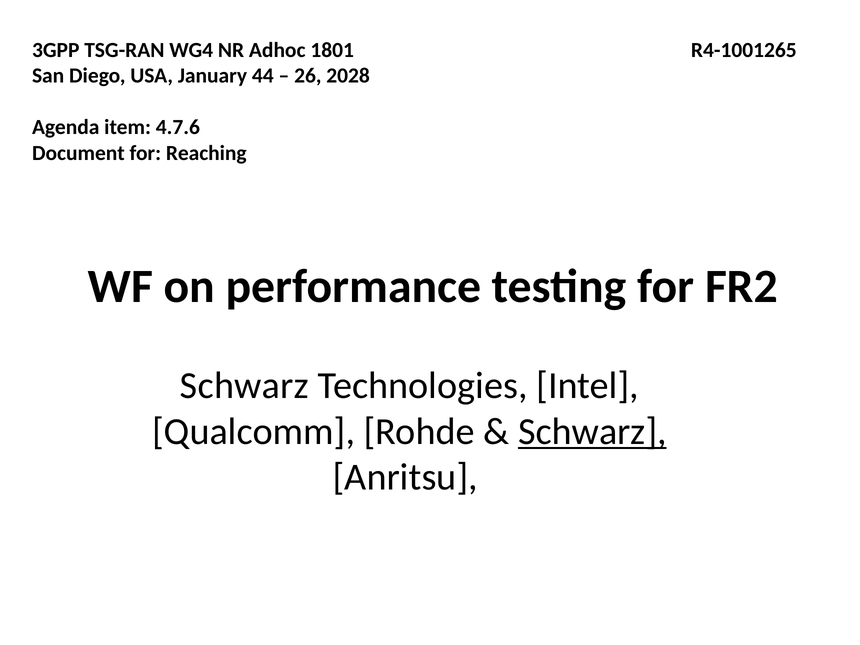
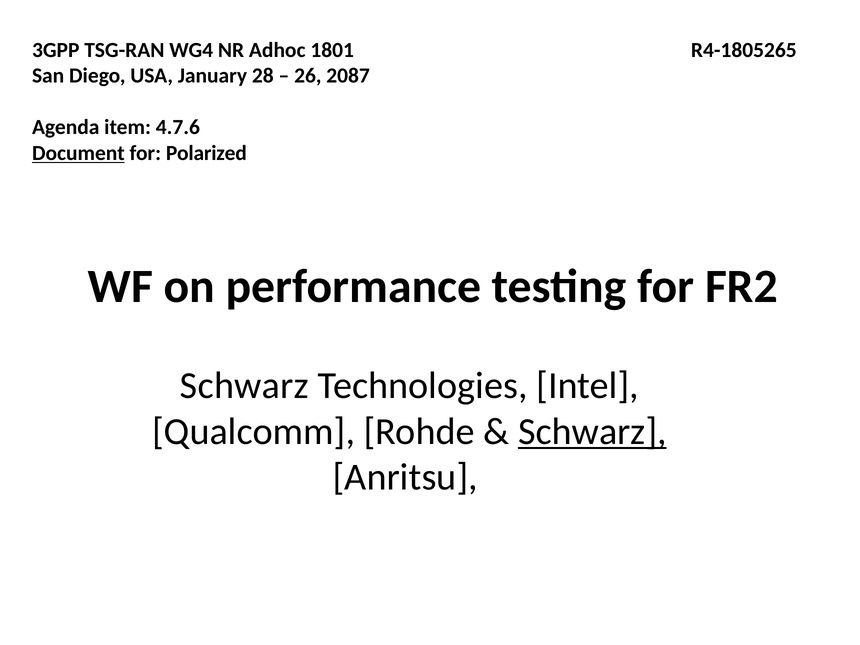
R4-1001265: R4-1001265 -> R4-1805265 (744, 50)
44: 44 -> 28 (263, 76)
2028: 2028 -> 2087 (348, 76)
Document underline: none -> present (78, 153)
Reaching: Reaching -> Polarized (206, 153)
